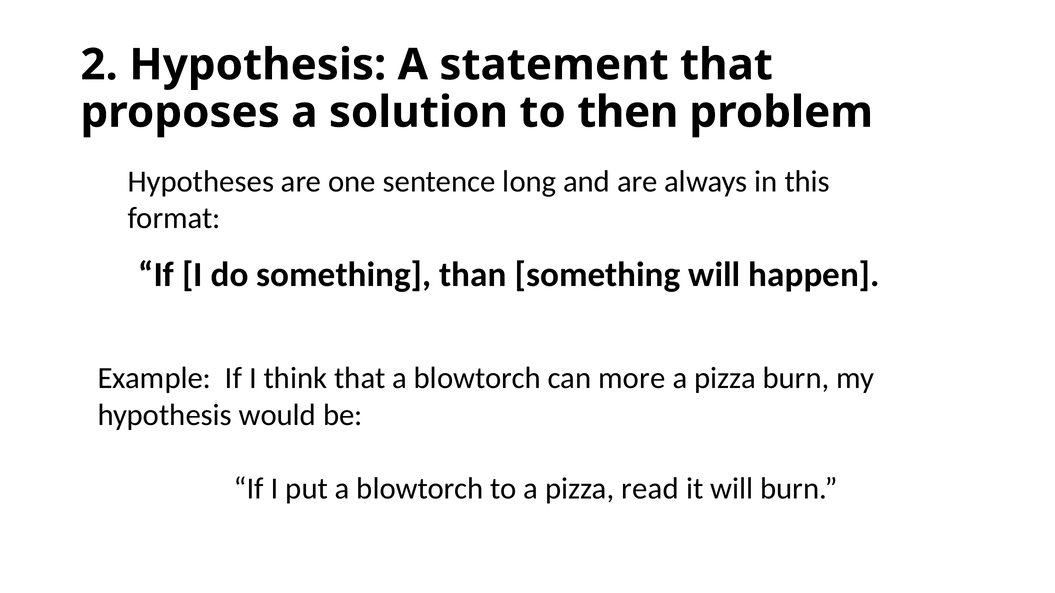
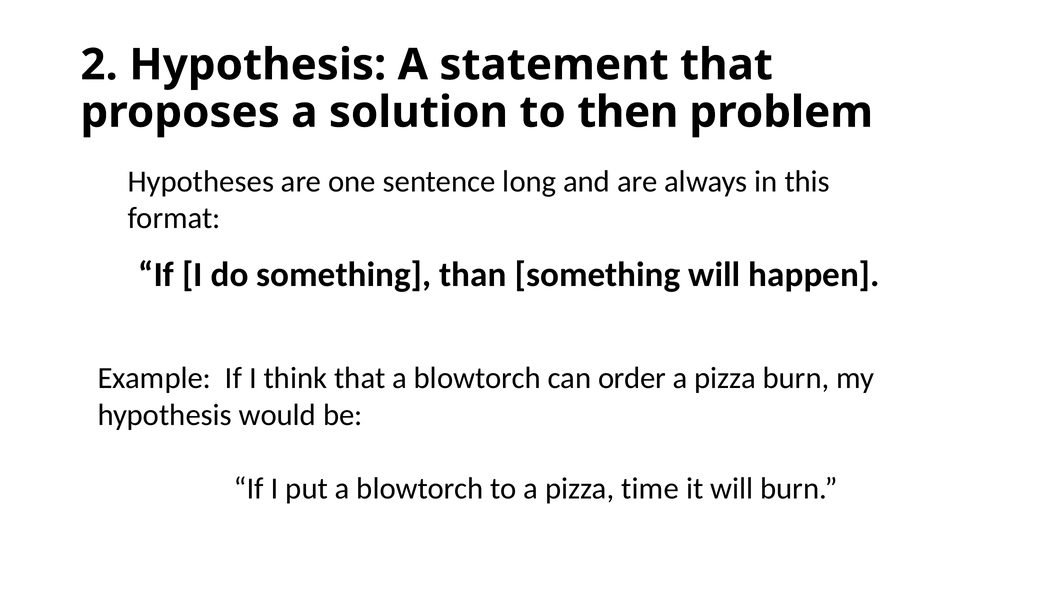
more: more -> order (632, 378)
read: read -> time (650, 489)
